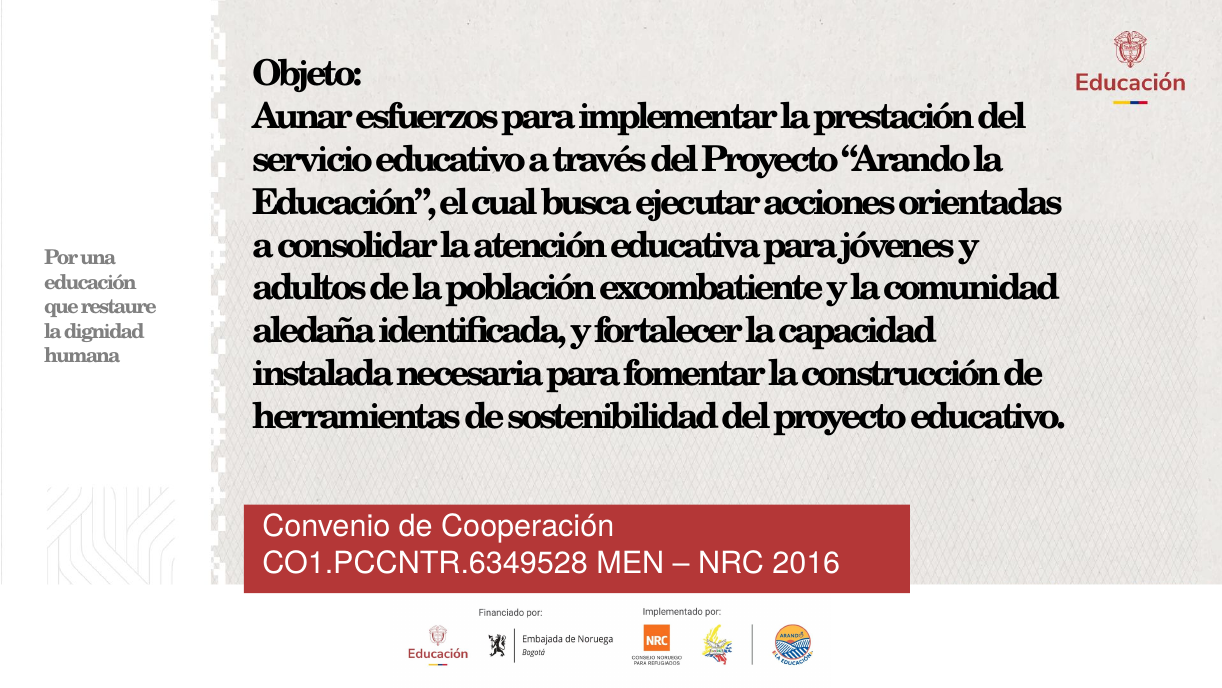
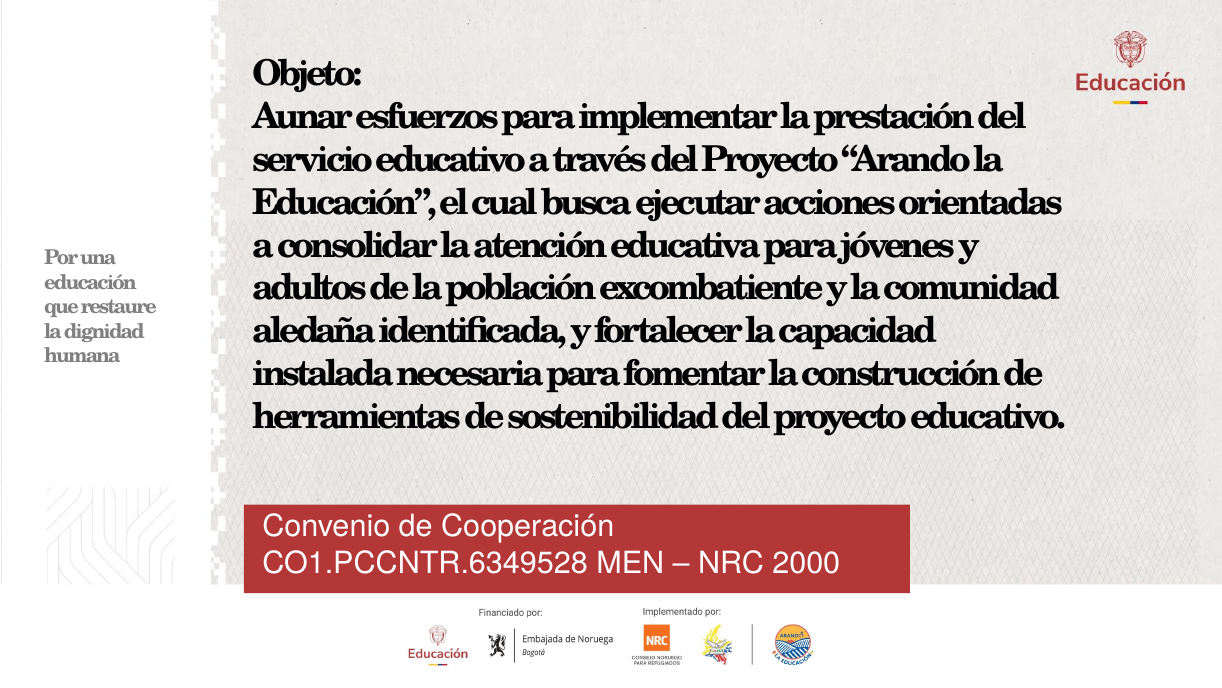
2016: 2016 -> 2000 (806, 563)
